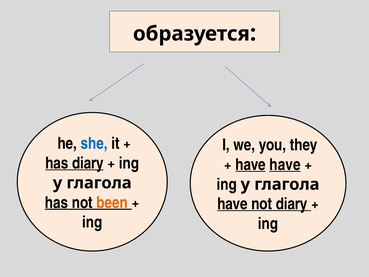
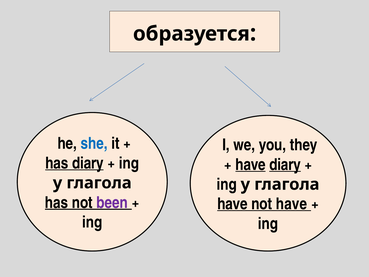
have have: have -> diary (285, 165)
been colour: orange -> purple (112, 202)
not diary: diary -> have (291, 204)
